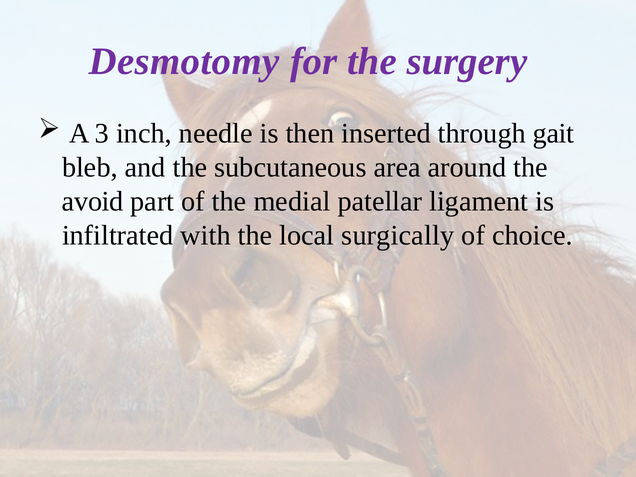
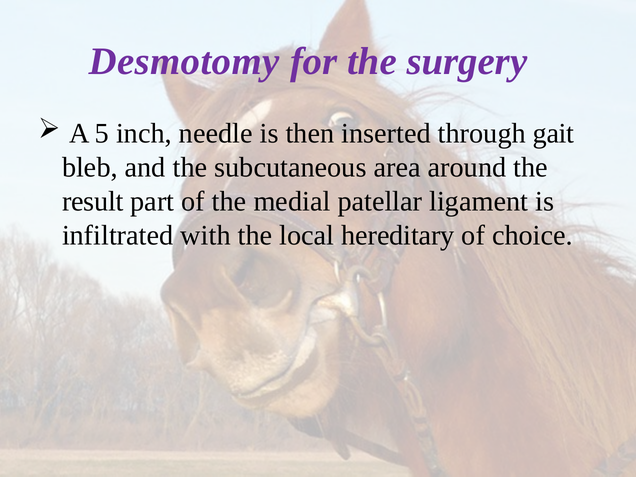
3: 3 -> 5 (102, 133)
avoid: avoid -> result (93, 201)
surgically: surgically -> hereditary (398, 235)
